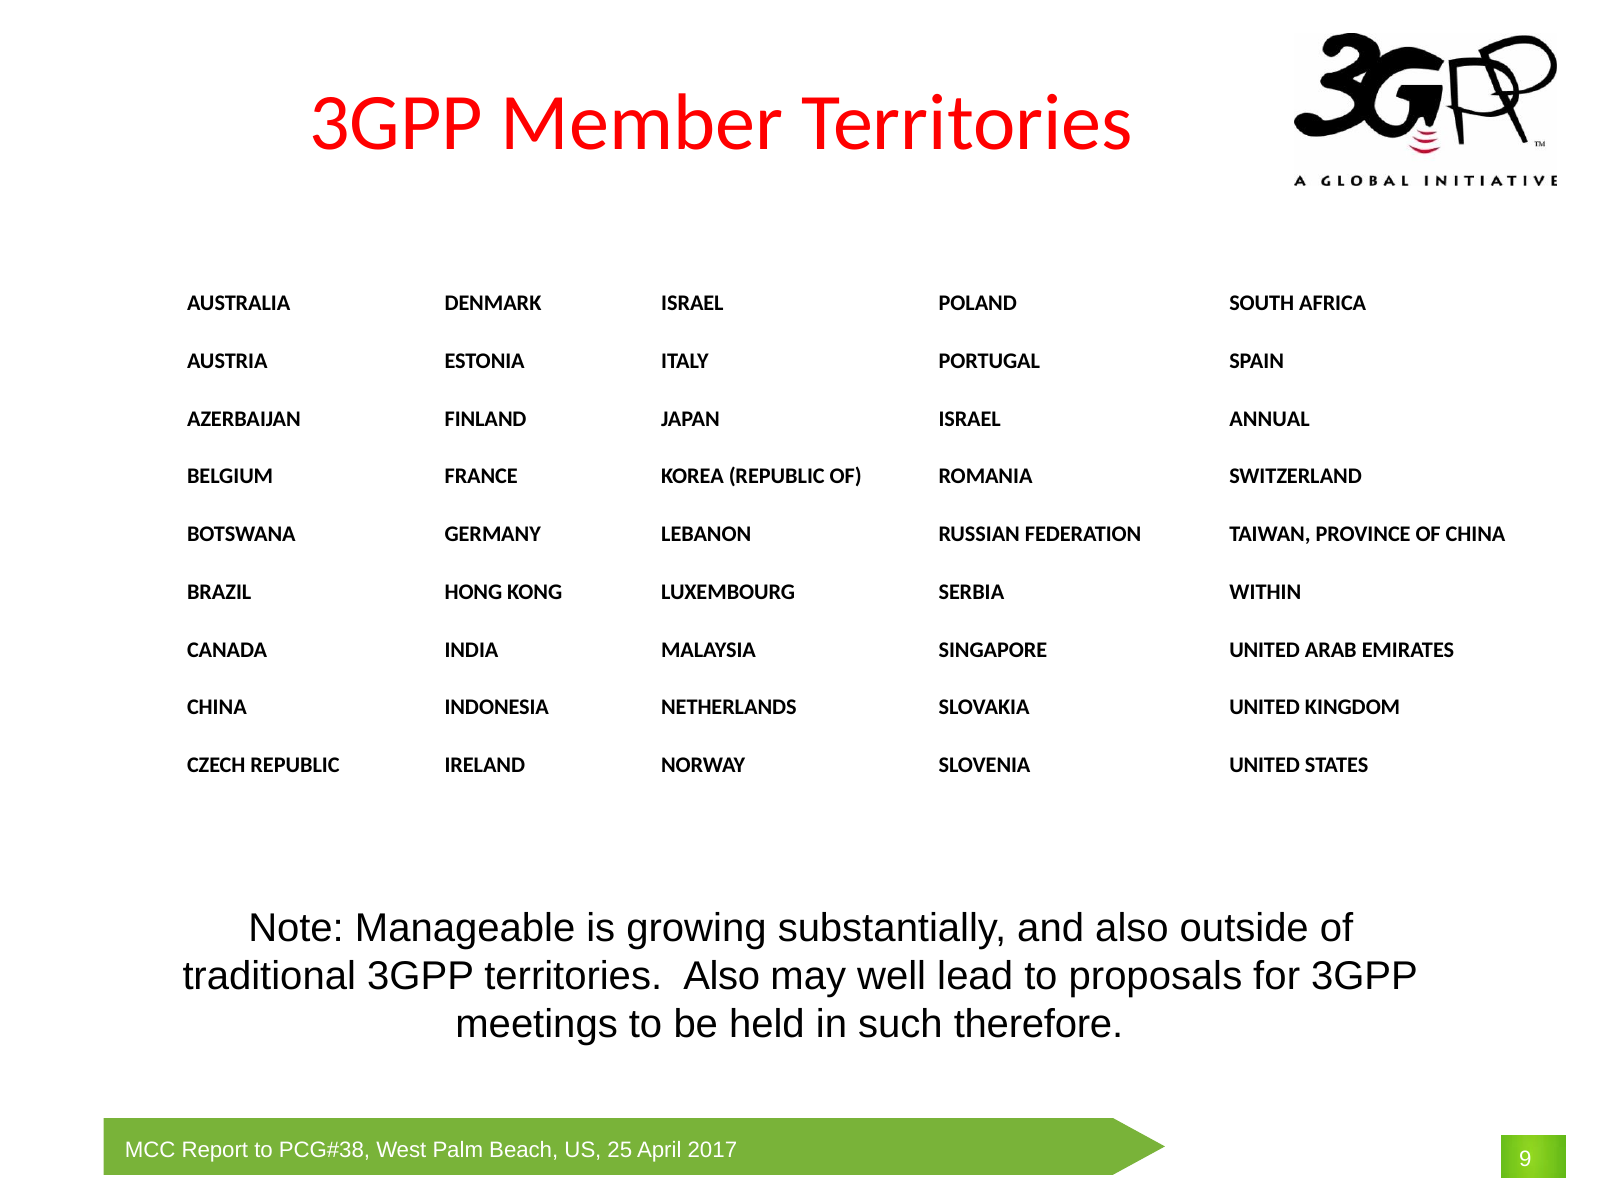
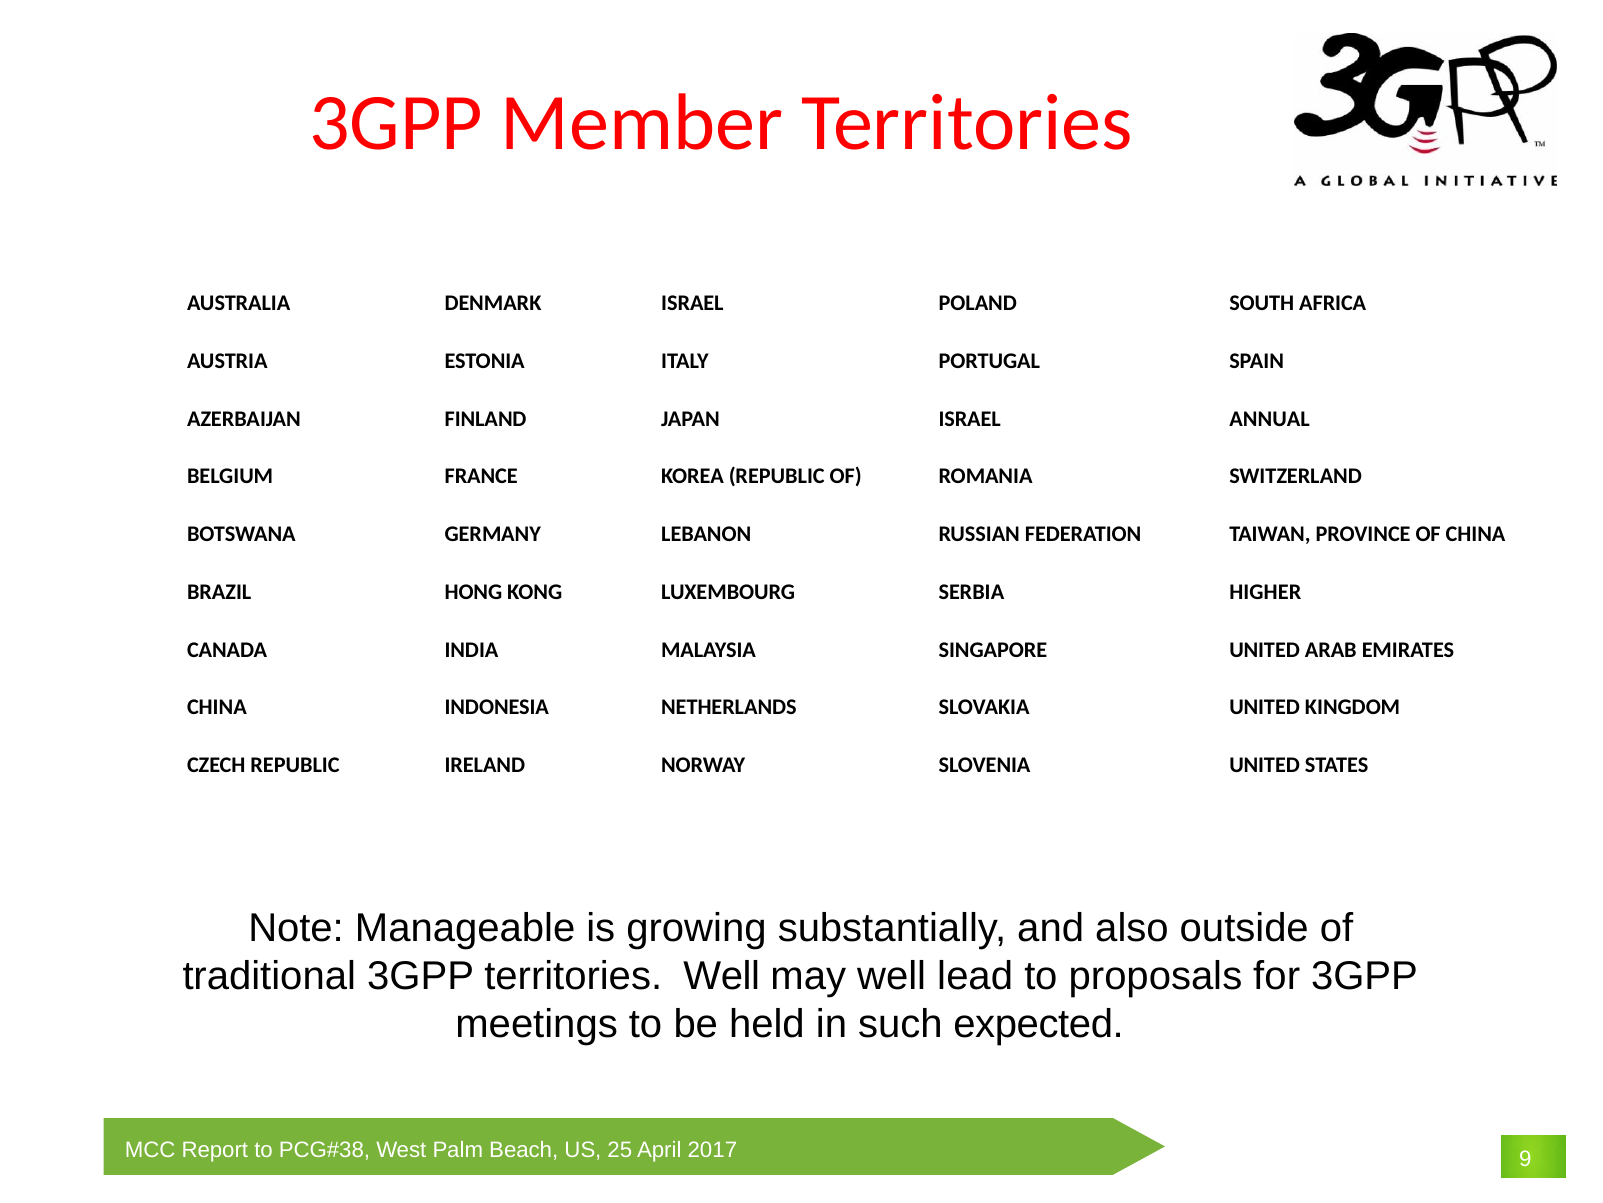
WITHIN: WITHIN -> HIGHER (1265, 592)
territories Also: Also -> Well (722, 975)
therefore: therefore -> expected (1039, 1024)
